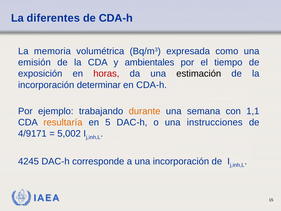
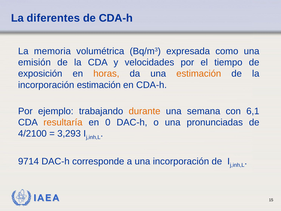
ambientales: ambientales -> velocidades (149, 62)
horas colour: red -> orange (106, 74)
estimación colour: black -> orange (199, 74)
incorporación determinar: determinar -> estimación (99, 85)
1,1: 1,1 -> 6,1 (253, 111)
5: 5 -> 0 (108, 122)
instrucciones: instrucciones -> pronunciadas (215, 122)
4/9171: 4/9171 -> 4/2100 (32, 134)
5,002: 5,002 -> 3,293 (69, 134)
4245: 4245 -> 9714 (28, 161)
